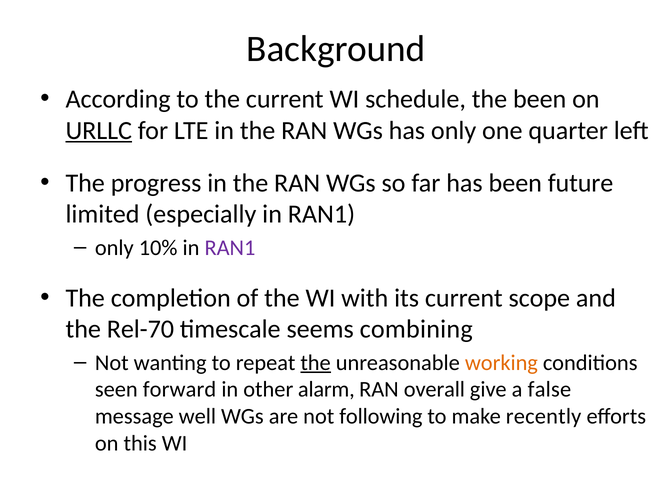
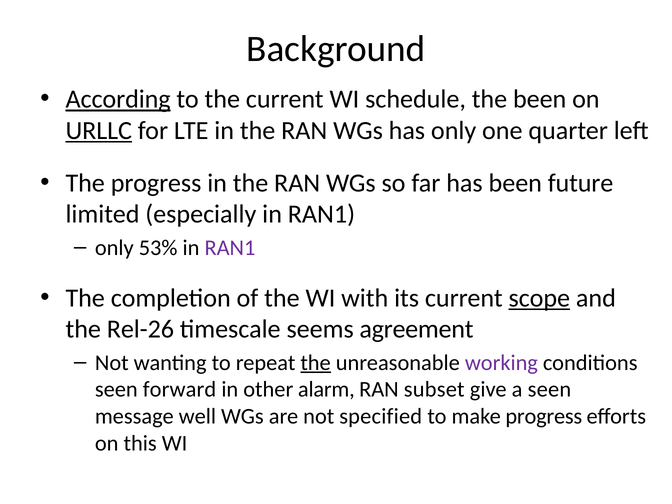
According underline: none -> present (118, 99)
10%: 10% -> 53% (158, 248)
scope underline: none -> present (539, 298)
Rel-70: Rel-70 -> Rel-26 (140, 329)
combining: combining -> agreement (416, 329)
working colour: orange -> purple (501, 363)
overall: overall -> subset (434, 390)
a false: false -> seen (549, 390)
following: following -> specified (381, 416)
make recently: recently -> progress (544, 416)
